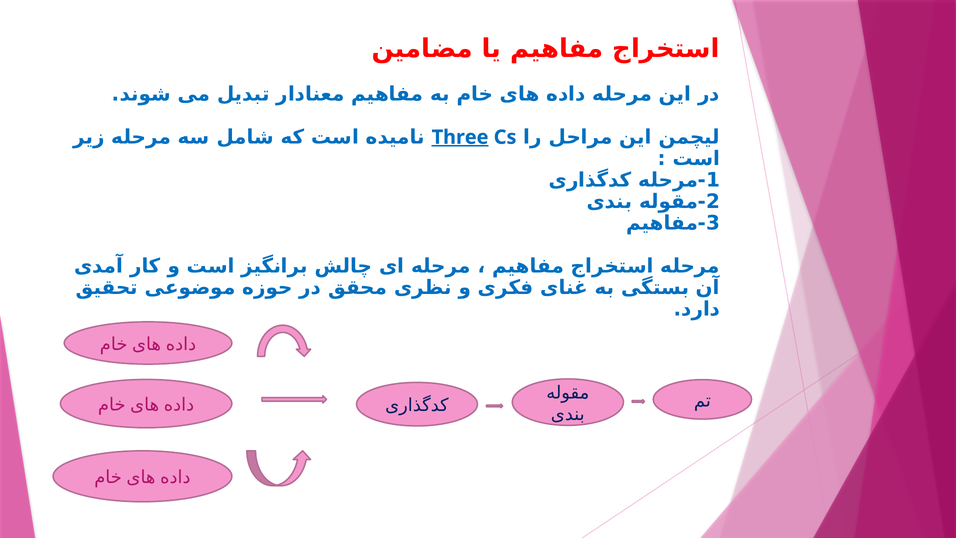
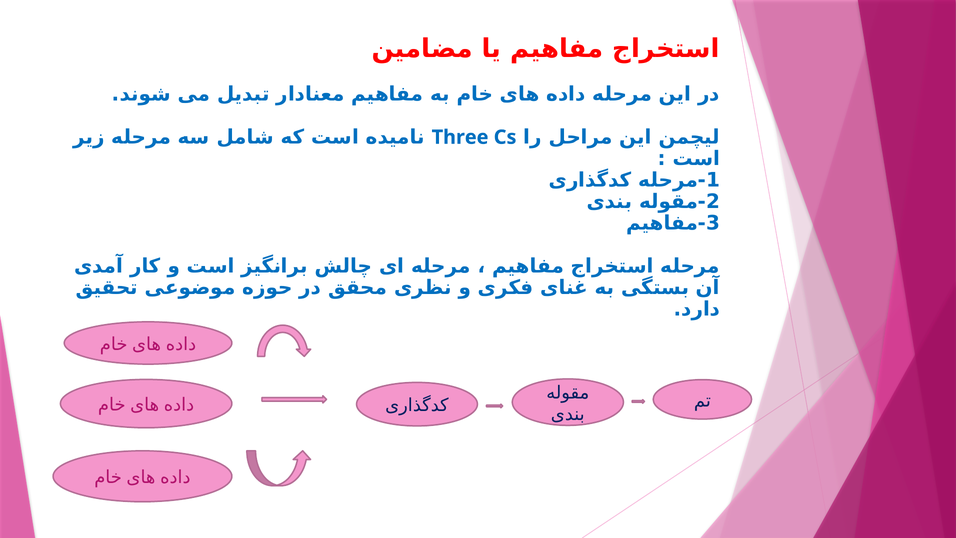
Three underline: present -> none (460, 137)
